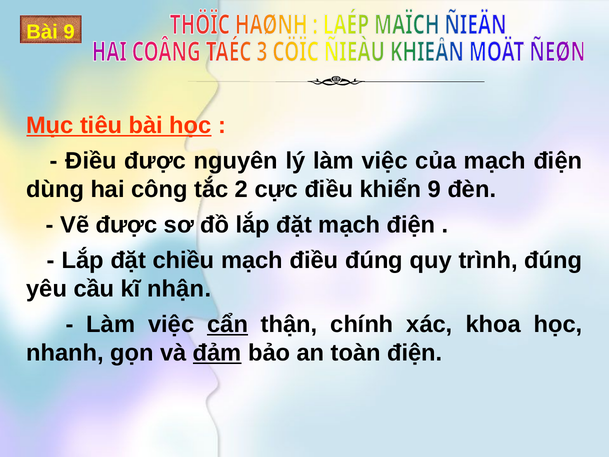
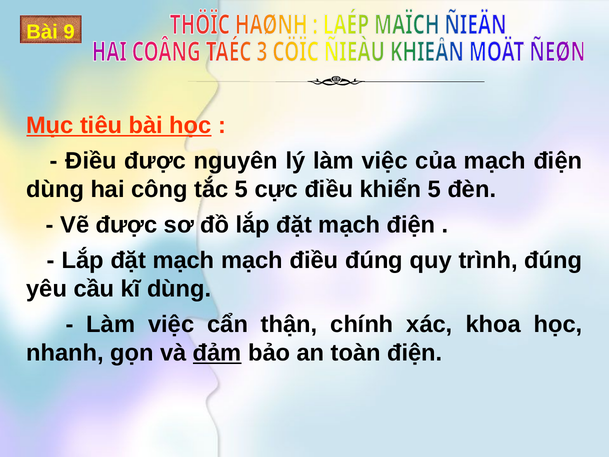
tắc 2: 2 -> 5 (241, 189)
khiển 9: 9 -> 5 (434, 189)
chiều: chiều -> mạch (184, 260)
kĩ nhận: nhận -> dùng (179, 289)
cẩn underline: present -> none (228, 324)
